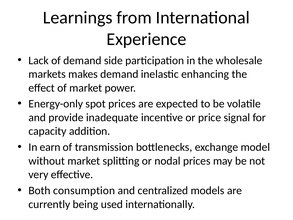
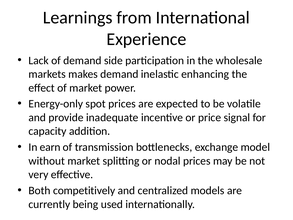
consumption: consumption -> competitively (84, 190)
